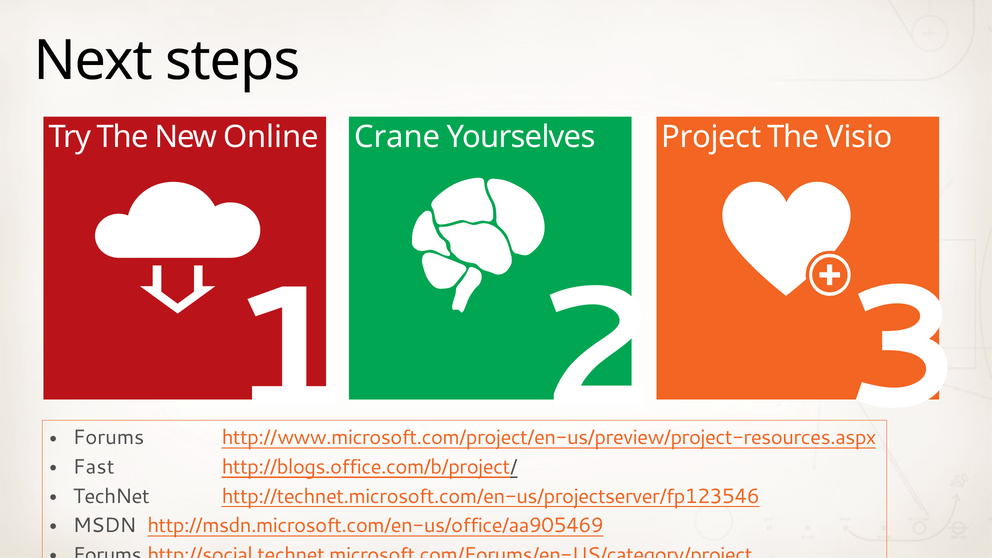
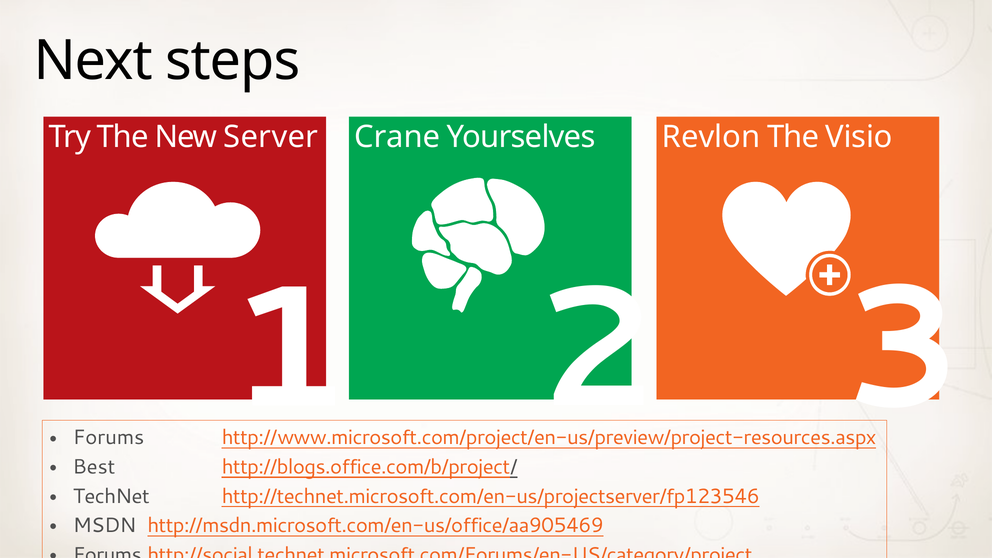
Online: Online -> Server (271, 137)
Project: Project -> Revlon (711, 137)
Fast: Fast -> Best (94, 467)
